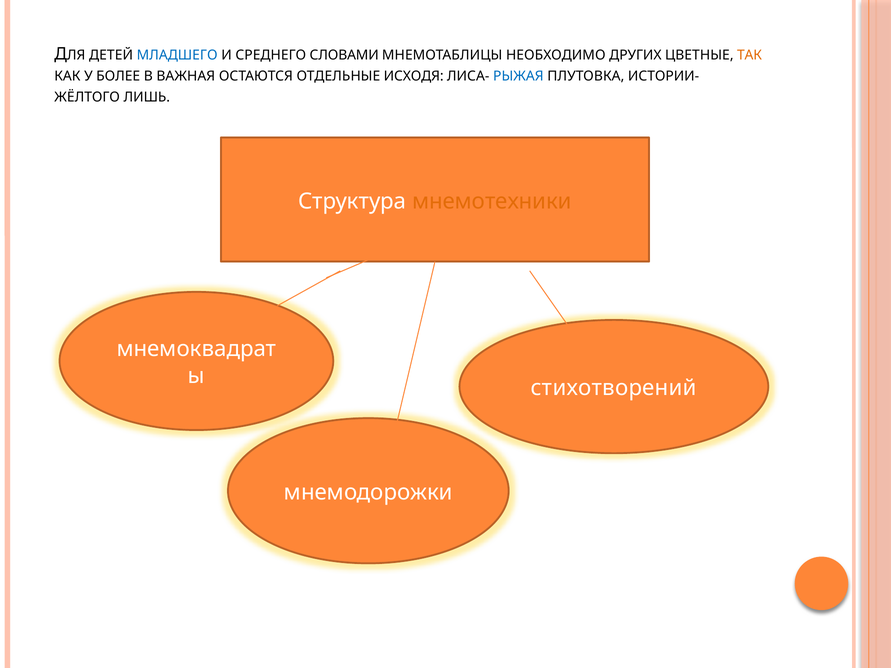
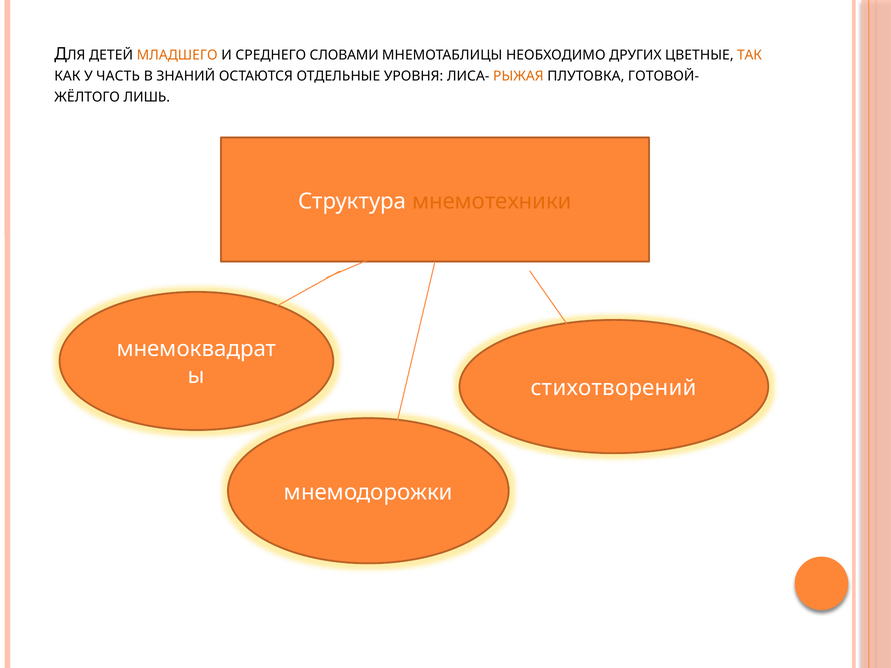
МЛАДШЕГО colour: blue -> orange (177, 55)
БОЛЕЕ: БОЛЕЕ -> ЧАСТЬ (118, 76)
ВАЖНАЯ: ВАЖНАЯ -> ЗНАНИЙ (186, 76)
ИСХОДЯ: ИСХОДЯ -> УРОВНЯ (414, 76)
РЫЖАЯ colour: blue -> orange (518, 76)
ИСТОРИИ-: ИСТОРИИ- -> ГОТОВОЙ- (663, 76)
